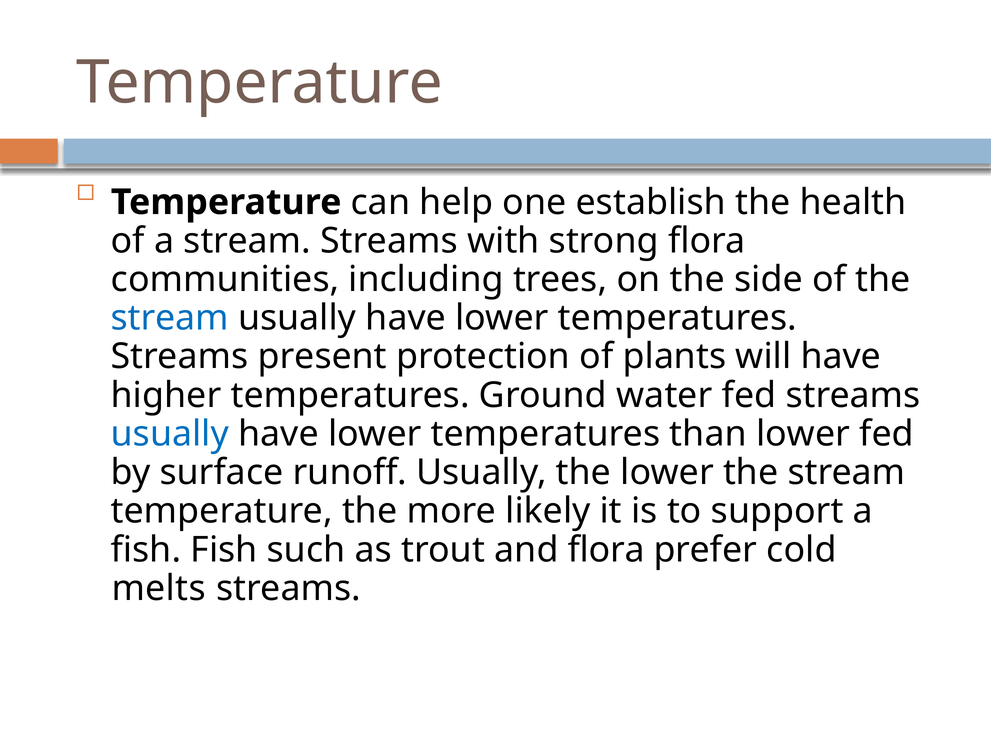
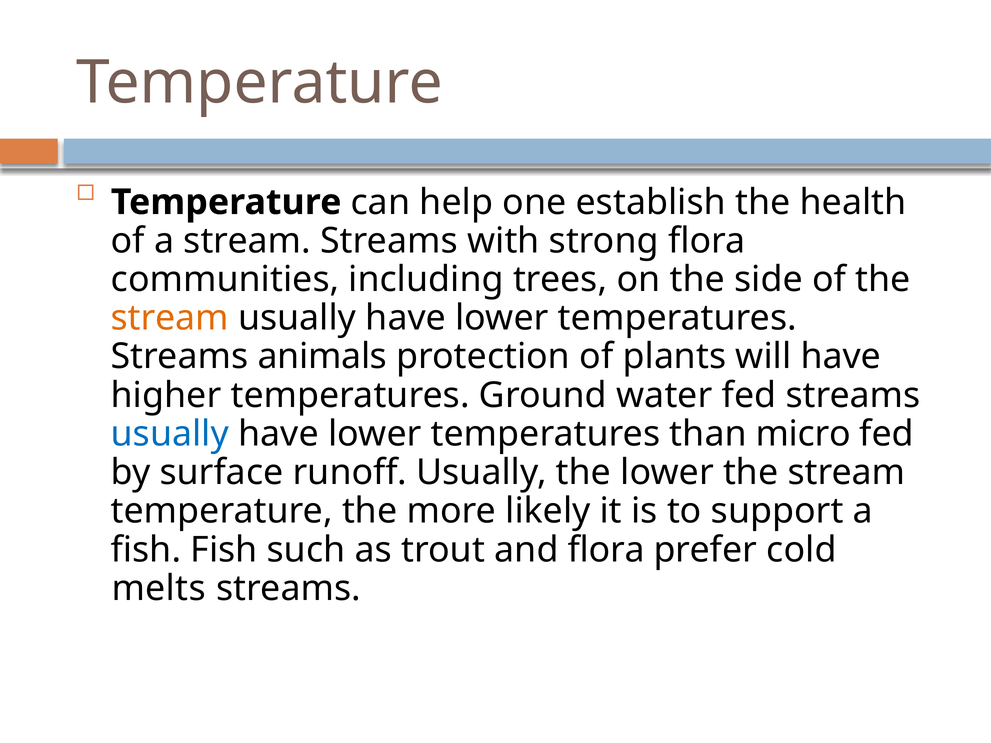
stream colour: blue -> orange (170, 318)
present: present -> animals (322, 357)
than lower: lower -> micro (803, 434)
